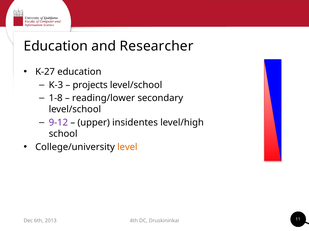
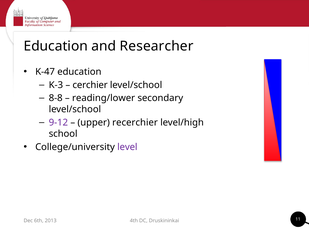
K-27: K-27 -> K-47 (45, 72)
projects: projects -> cerchier (90, 85)
1-8: 1-8 -> 8-8 (56, 98)
insidentes: insidentes -> recerchier (135, 123)
level colour: orange -> purple (127, 147)
